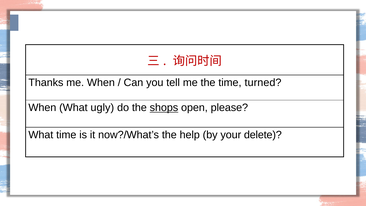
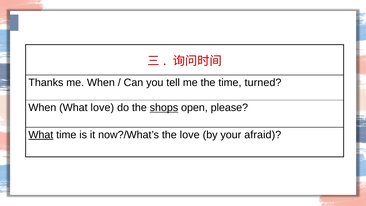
What ugly: ugly -> love (102, 108)
What underline: none -> present (41, 135)
the help: help -> love (190, 135)
delete: delete -> afraid (263, 135)
